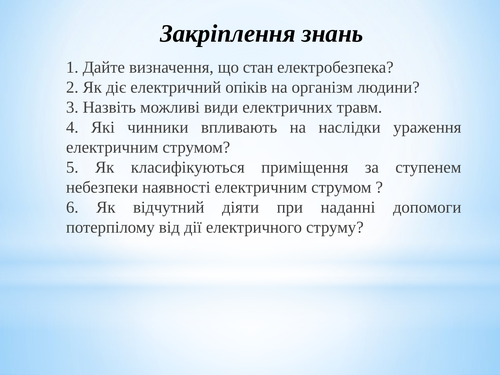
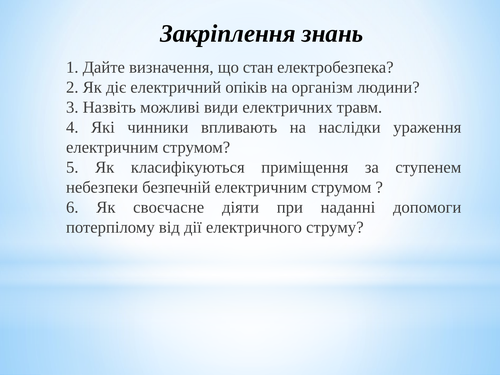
наявності: наявності -> безпечній (176, 187)
відчутний: відчутний -> своєчасне (169, 207)
